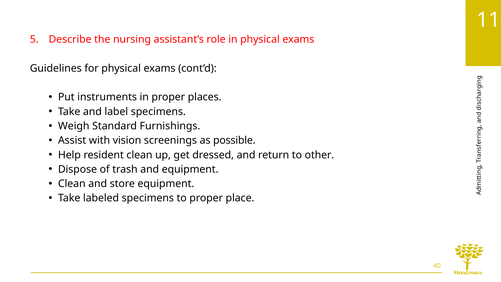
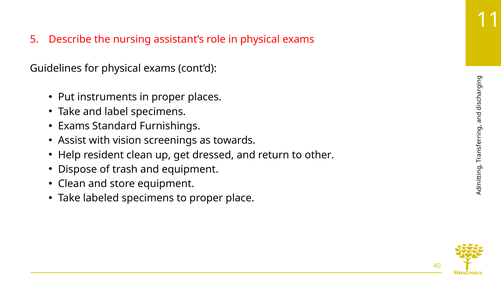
Weigh: Weigh -> Exams (74, 126)
possible: possible -> towards (234, 140)
